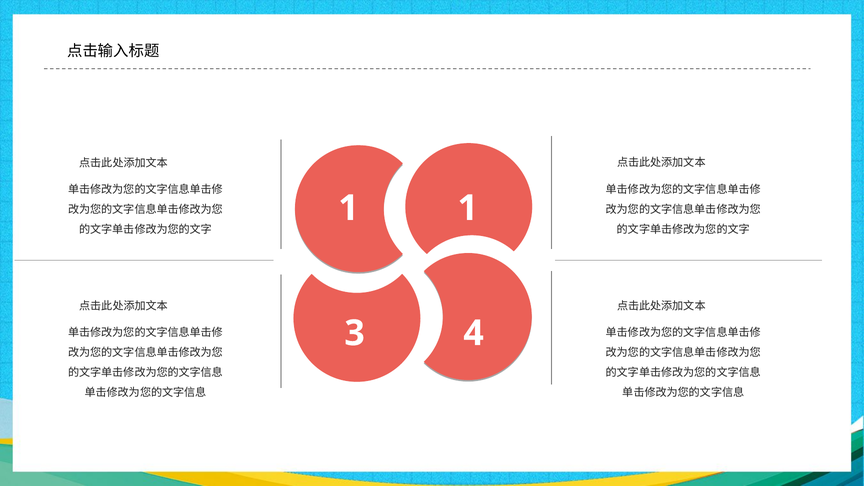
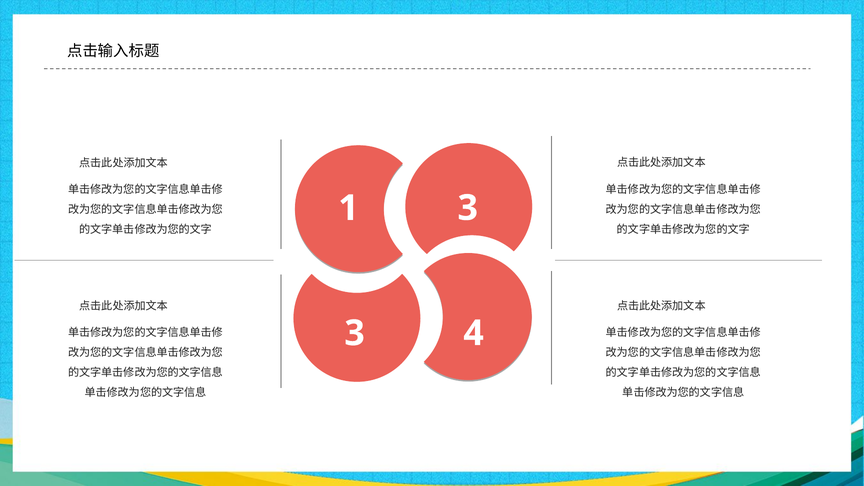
1 1: 1 -> 3 (468, 208)
